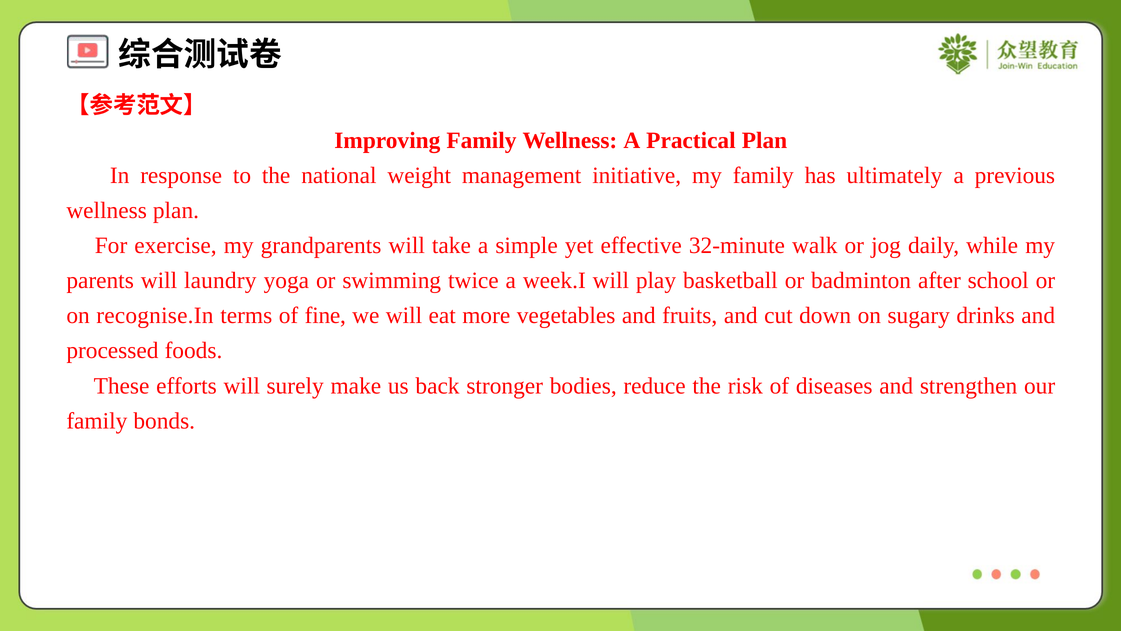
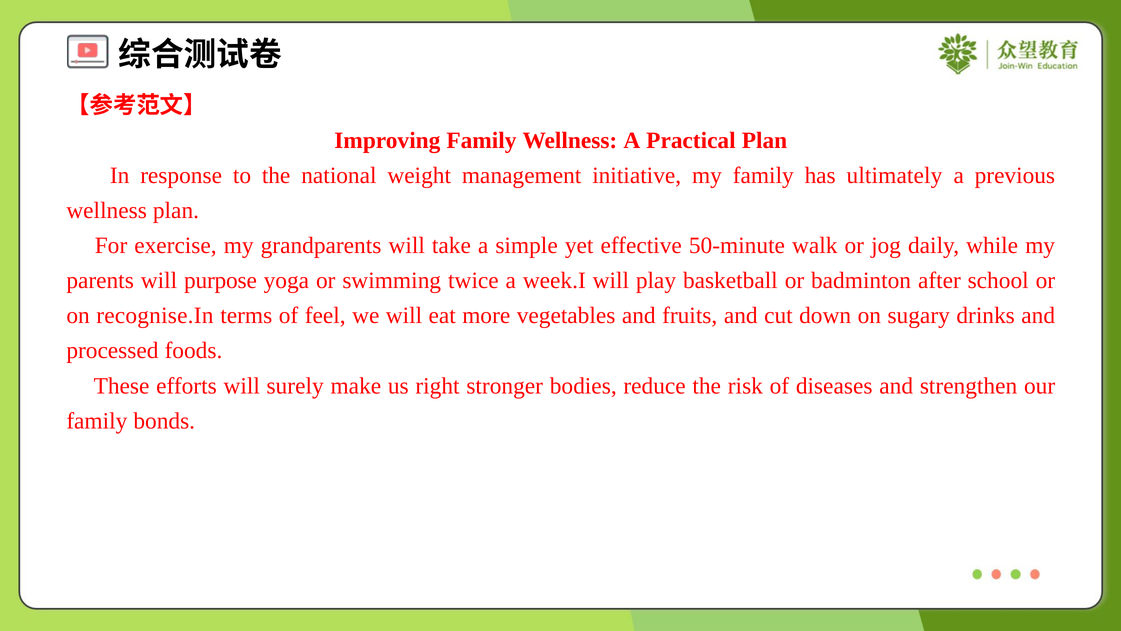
32-minute: 32-minute -> 50-minute (737, 245)
laundry: laundry -> purpose (220, 280)
fine: fine -> feel (325, 316)
back: back -> right (438, 386)
